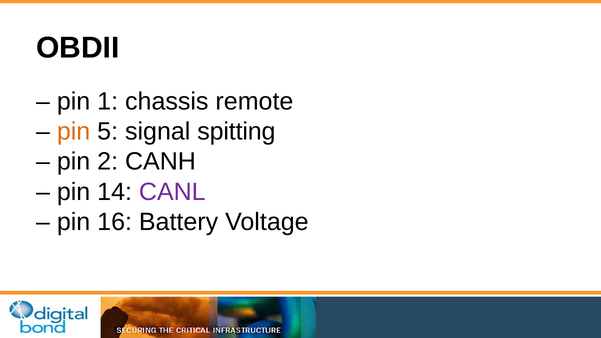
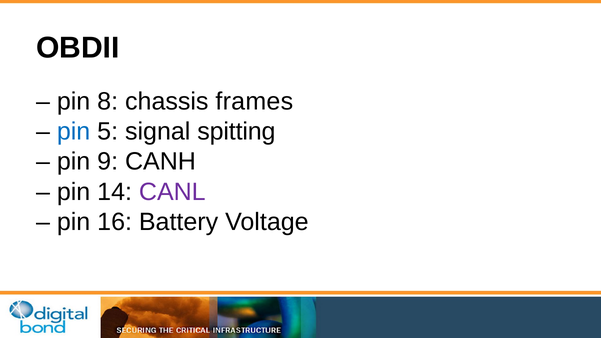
1: 1 -> 8 (108, 102)
remote: remote -> frames (254, 102)
pin colour: orange -> blue (74, 132)
2: 2 -> 9 (108, 162)
